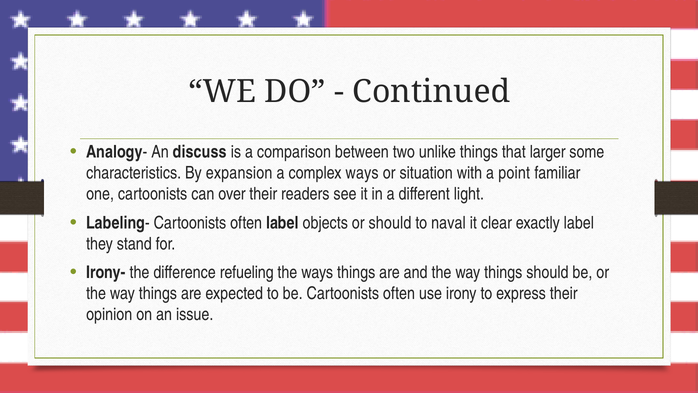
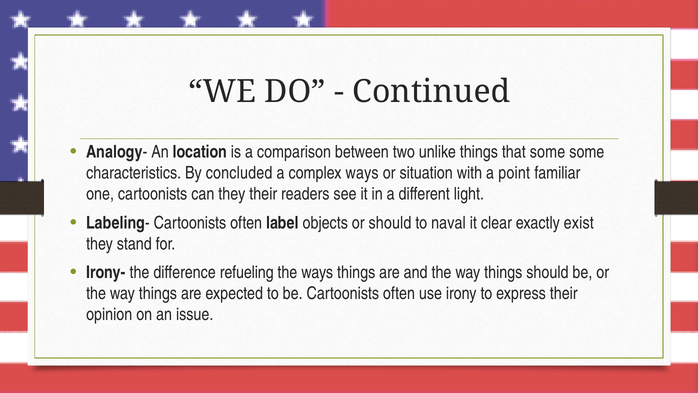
discuss: discuss -> location (200, 152)
that larger: larger -> some (547, 152)
expansion: expansion -> concluded (239, 173)
can over: over -> they (232, 194)
exactly label: label -> exist (579, 223)
